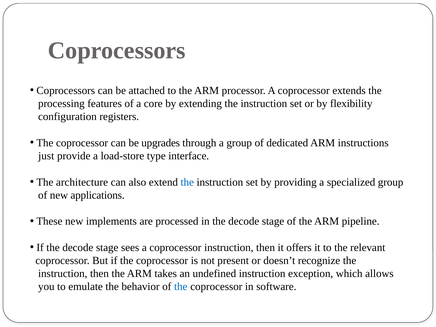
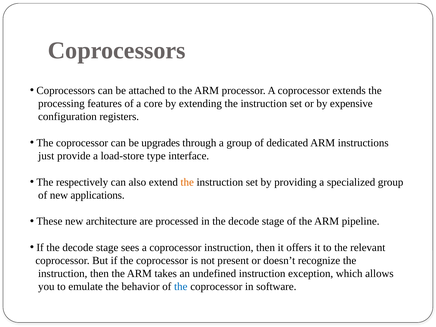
flexibility: flexibility -> expensive (351, 104)
architecture: architecture -> respectively (82, 182)
the colour: blue -> orange (187, 182)
implements: implements -> architecture (111, 221)
